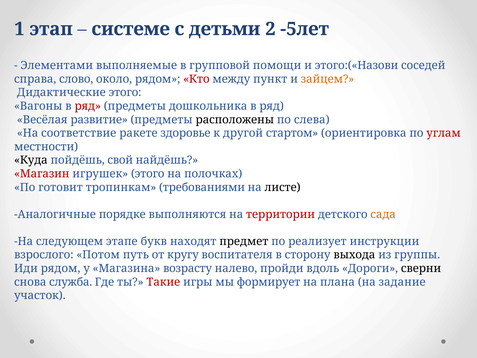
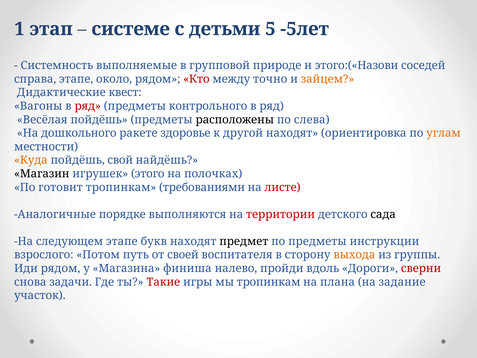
2: 2 -> 5 (270, 29)
Элементами: Элементами -> Системность (57, 65)
помощи: помощи -> природе (277, 65)
справа слово: слово -> этапе (76, 79)
пункт: пункт -> точно (270, 79)
Дидактические этого: этого -> квест (125, 93)
дошкольника: дошкольника -> контрольного (208, 106)
Весёлая развитие: развитие -> пойдёшь (99, 120)
соответствие: соответствие -> дошкольного (79, 133)
другой стартом: стартом -> находят (292, 133)
углам colour: red -> orange (444, 133)
Куда colour: black -> orange (31, 160)
Магазин colour: red -> black (42, 174)
листе colour: black -> red (283, 187)
сада colour: orange -> black (383, 214)
по реализует: реализует -> предметы (317, 241)
кругу: кругу -> своей (183, 255)
выхода colour: black -> orange (354, 255)
возрасту: возрасту -> финиша (187, 268)
сверни colour: black -> red (421, 268)
служба: служба -> задачи (71, 282)
мы формирует: формирует -> тропинкам (269, 282)
